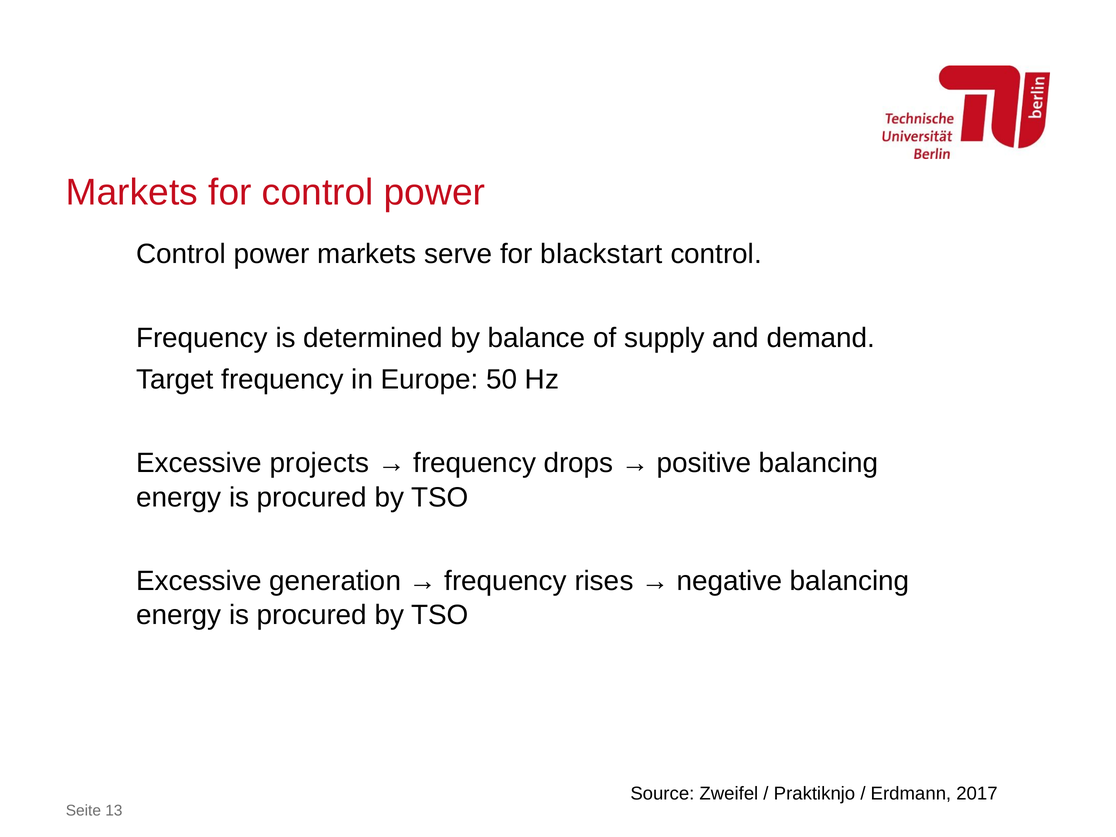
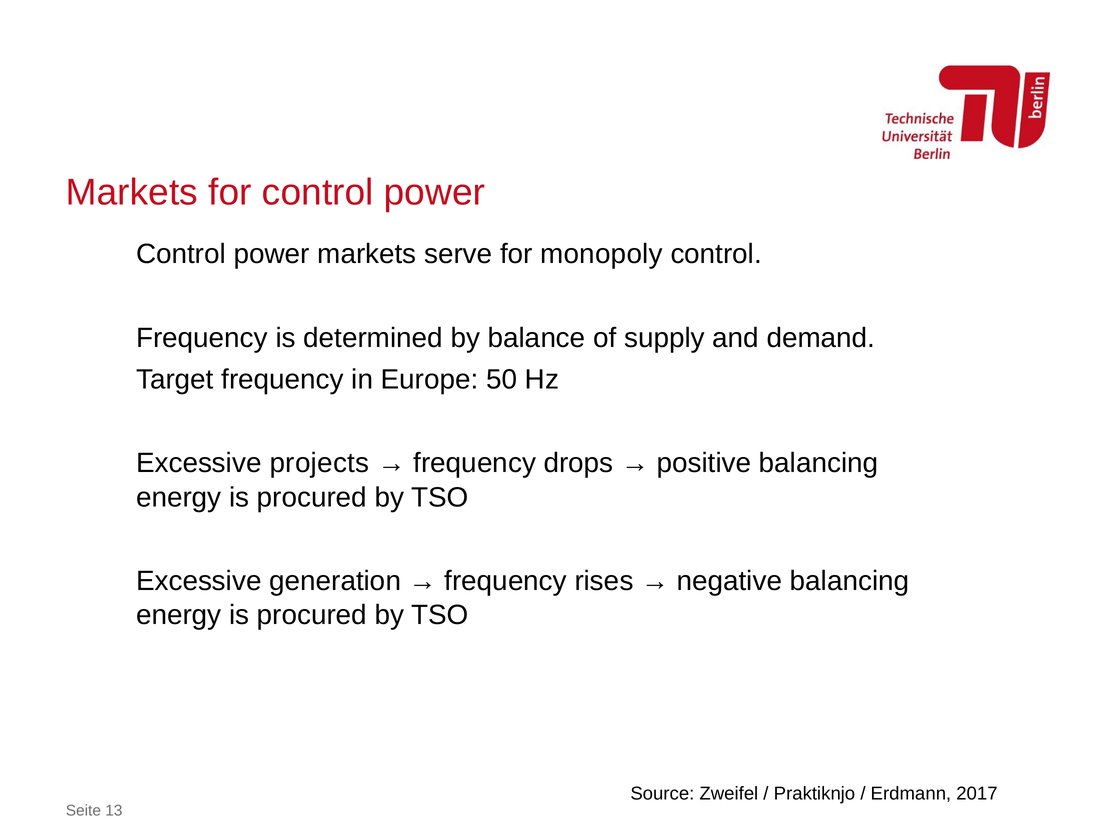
blackstart: blackstart -> monopoly (601, 254)
